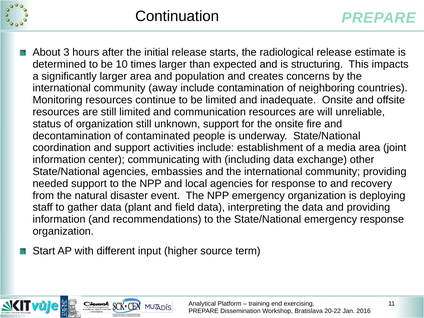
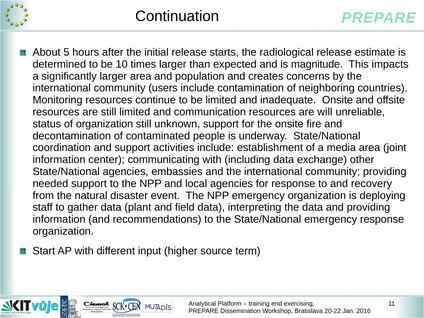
3: 3 -> 5 (66, 52)
structuring: structuring -> magnitude (317, 64)
away: away -> users (163, 88)
